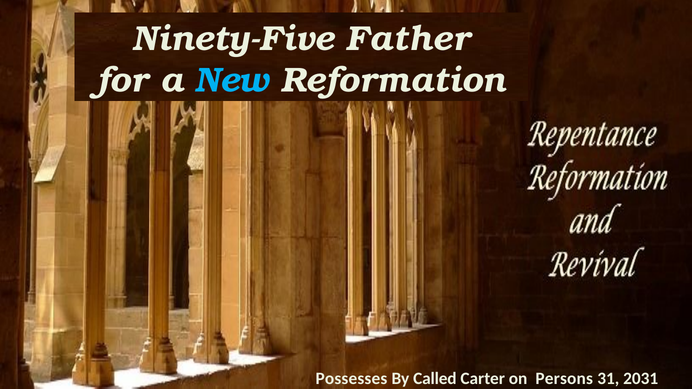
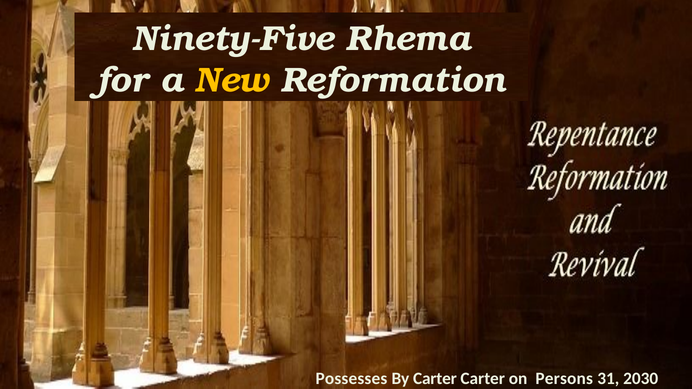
Father: Father -> Rhema (408, 39)
New colour: light blue -> yellow (232, 80)
By Called: Called -> Carter (435, 379)
2031: 2031 -> 2030 (641, 379)
